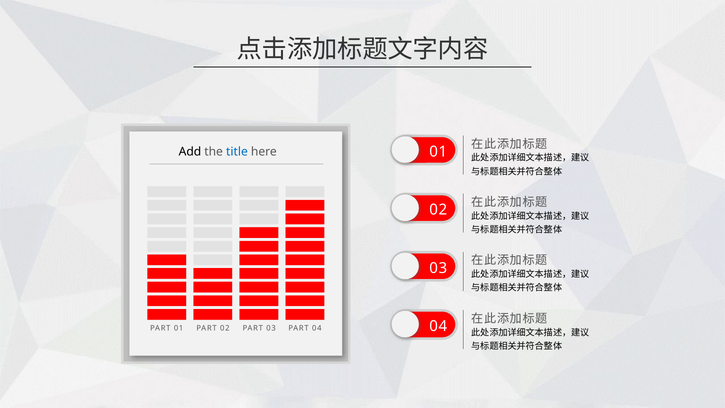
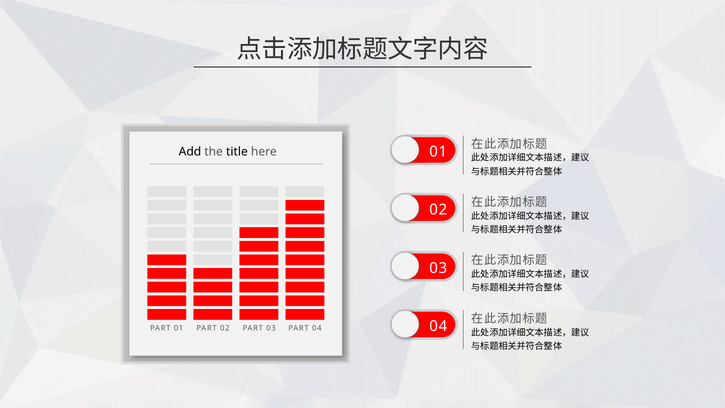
title colour: blue -> black (237, 151)
